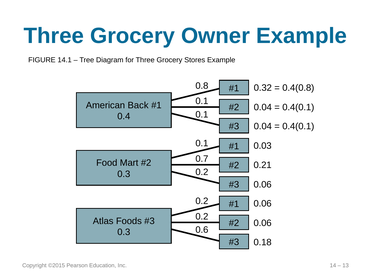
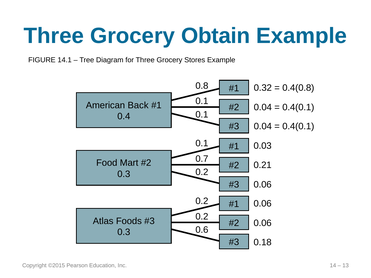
Owner: Owner -> Obtain (216, 36)
